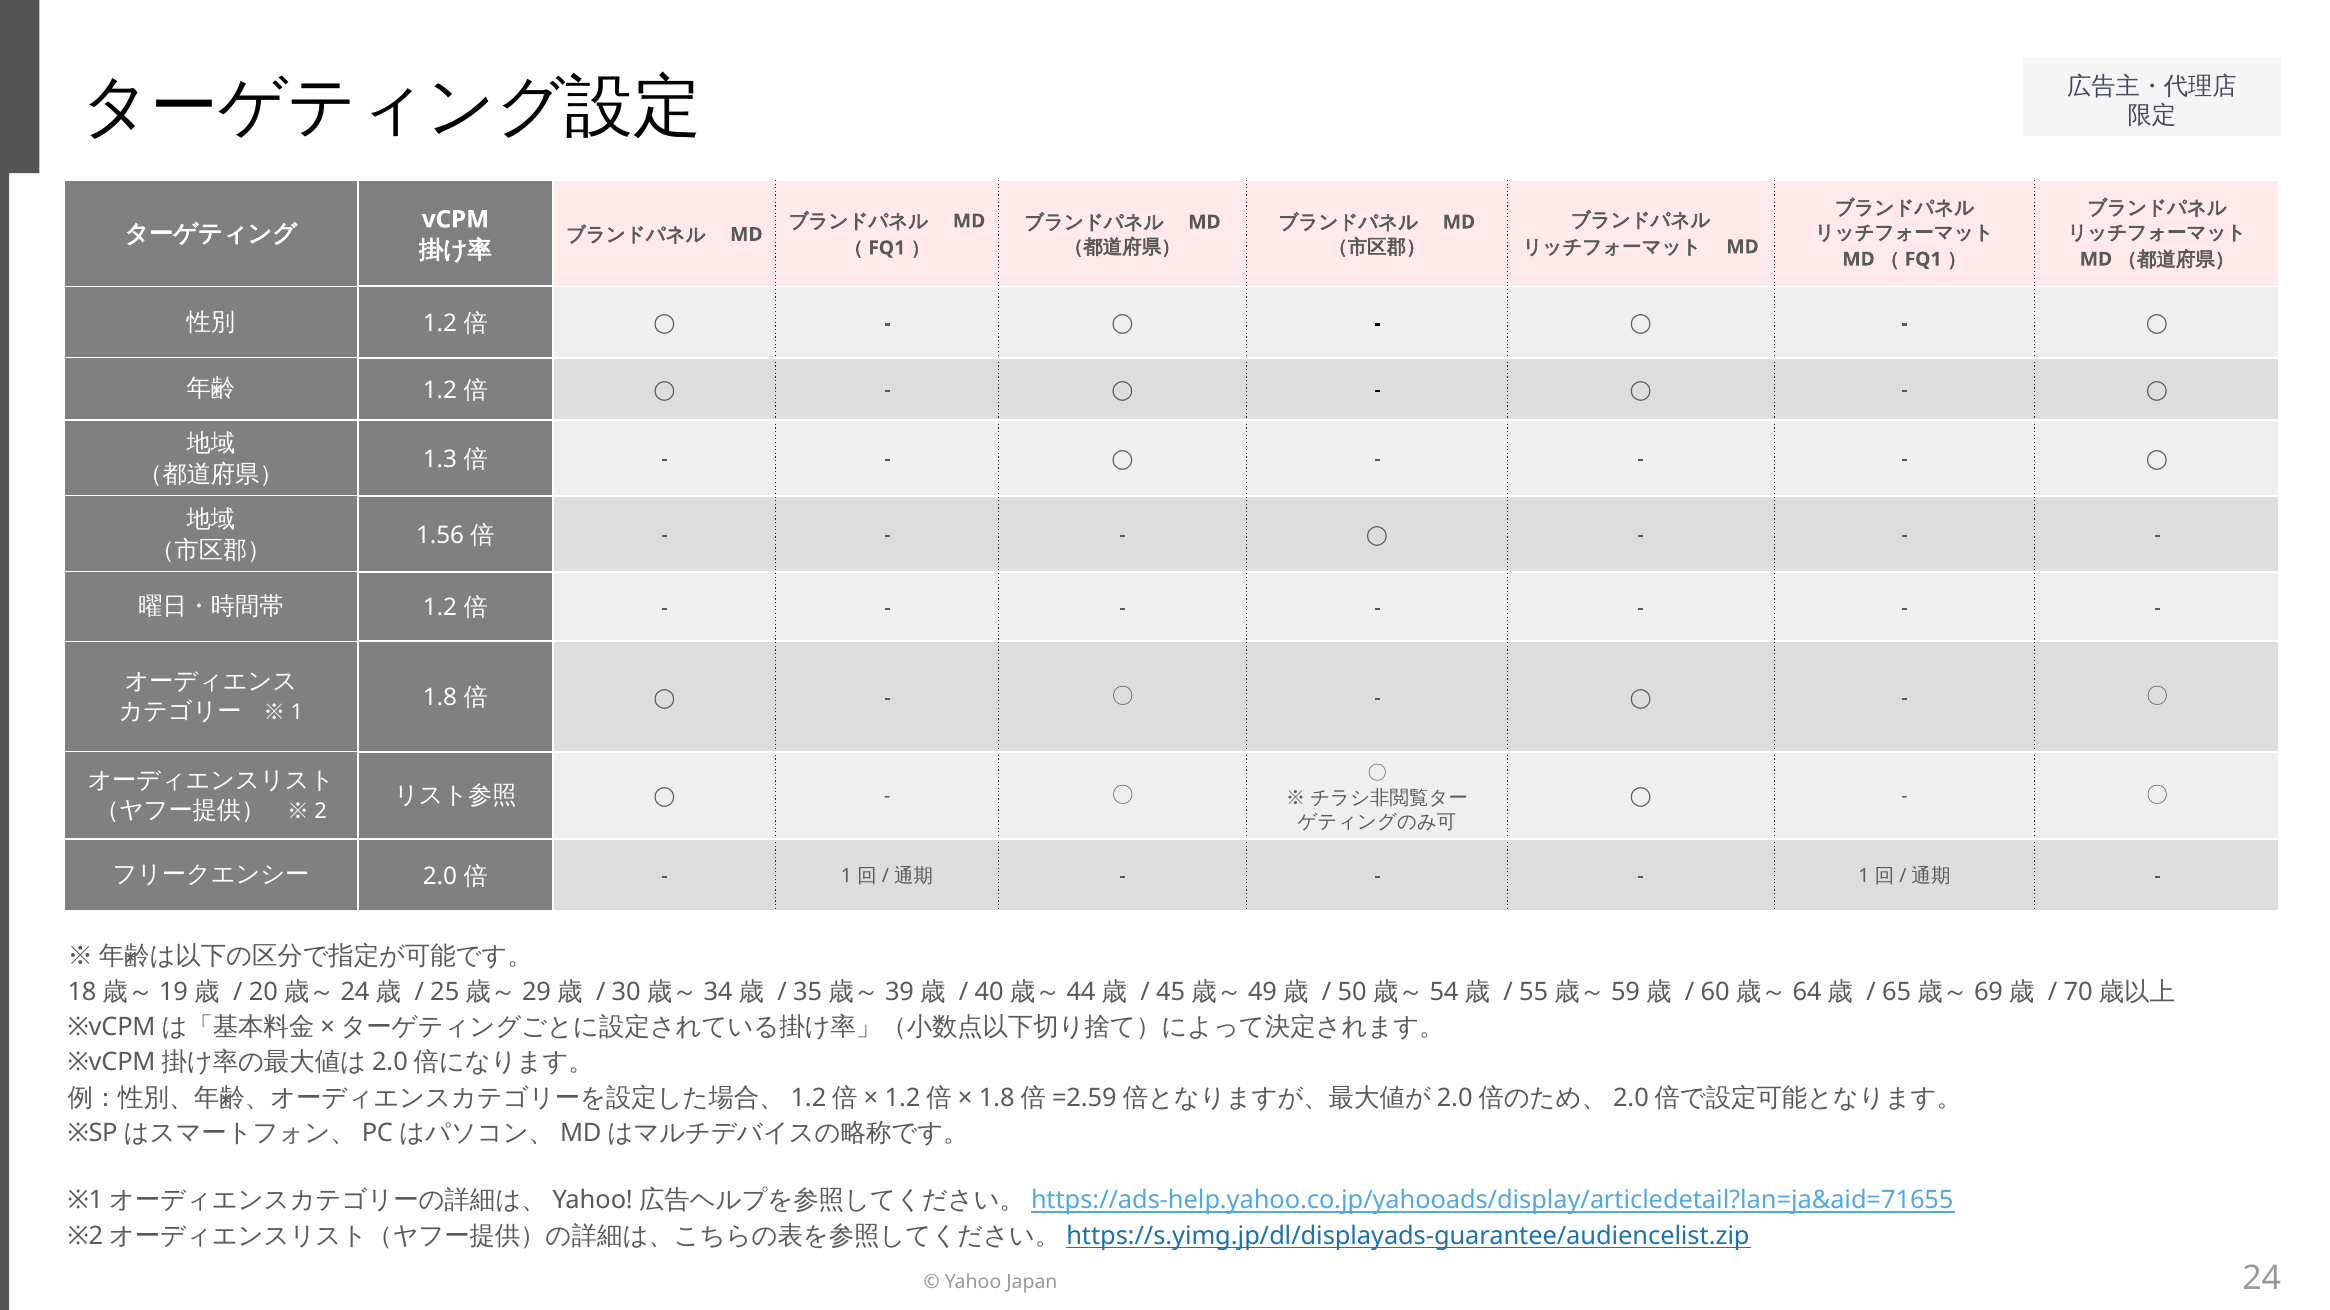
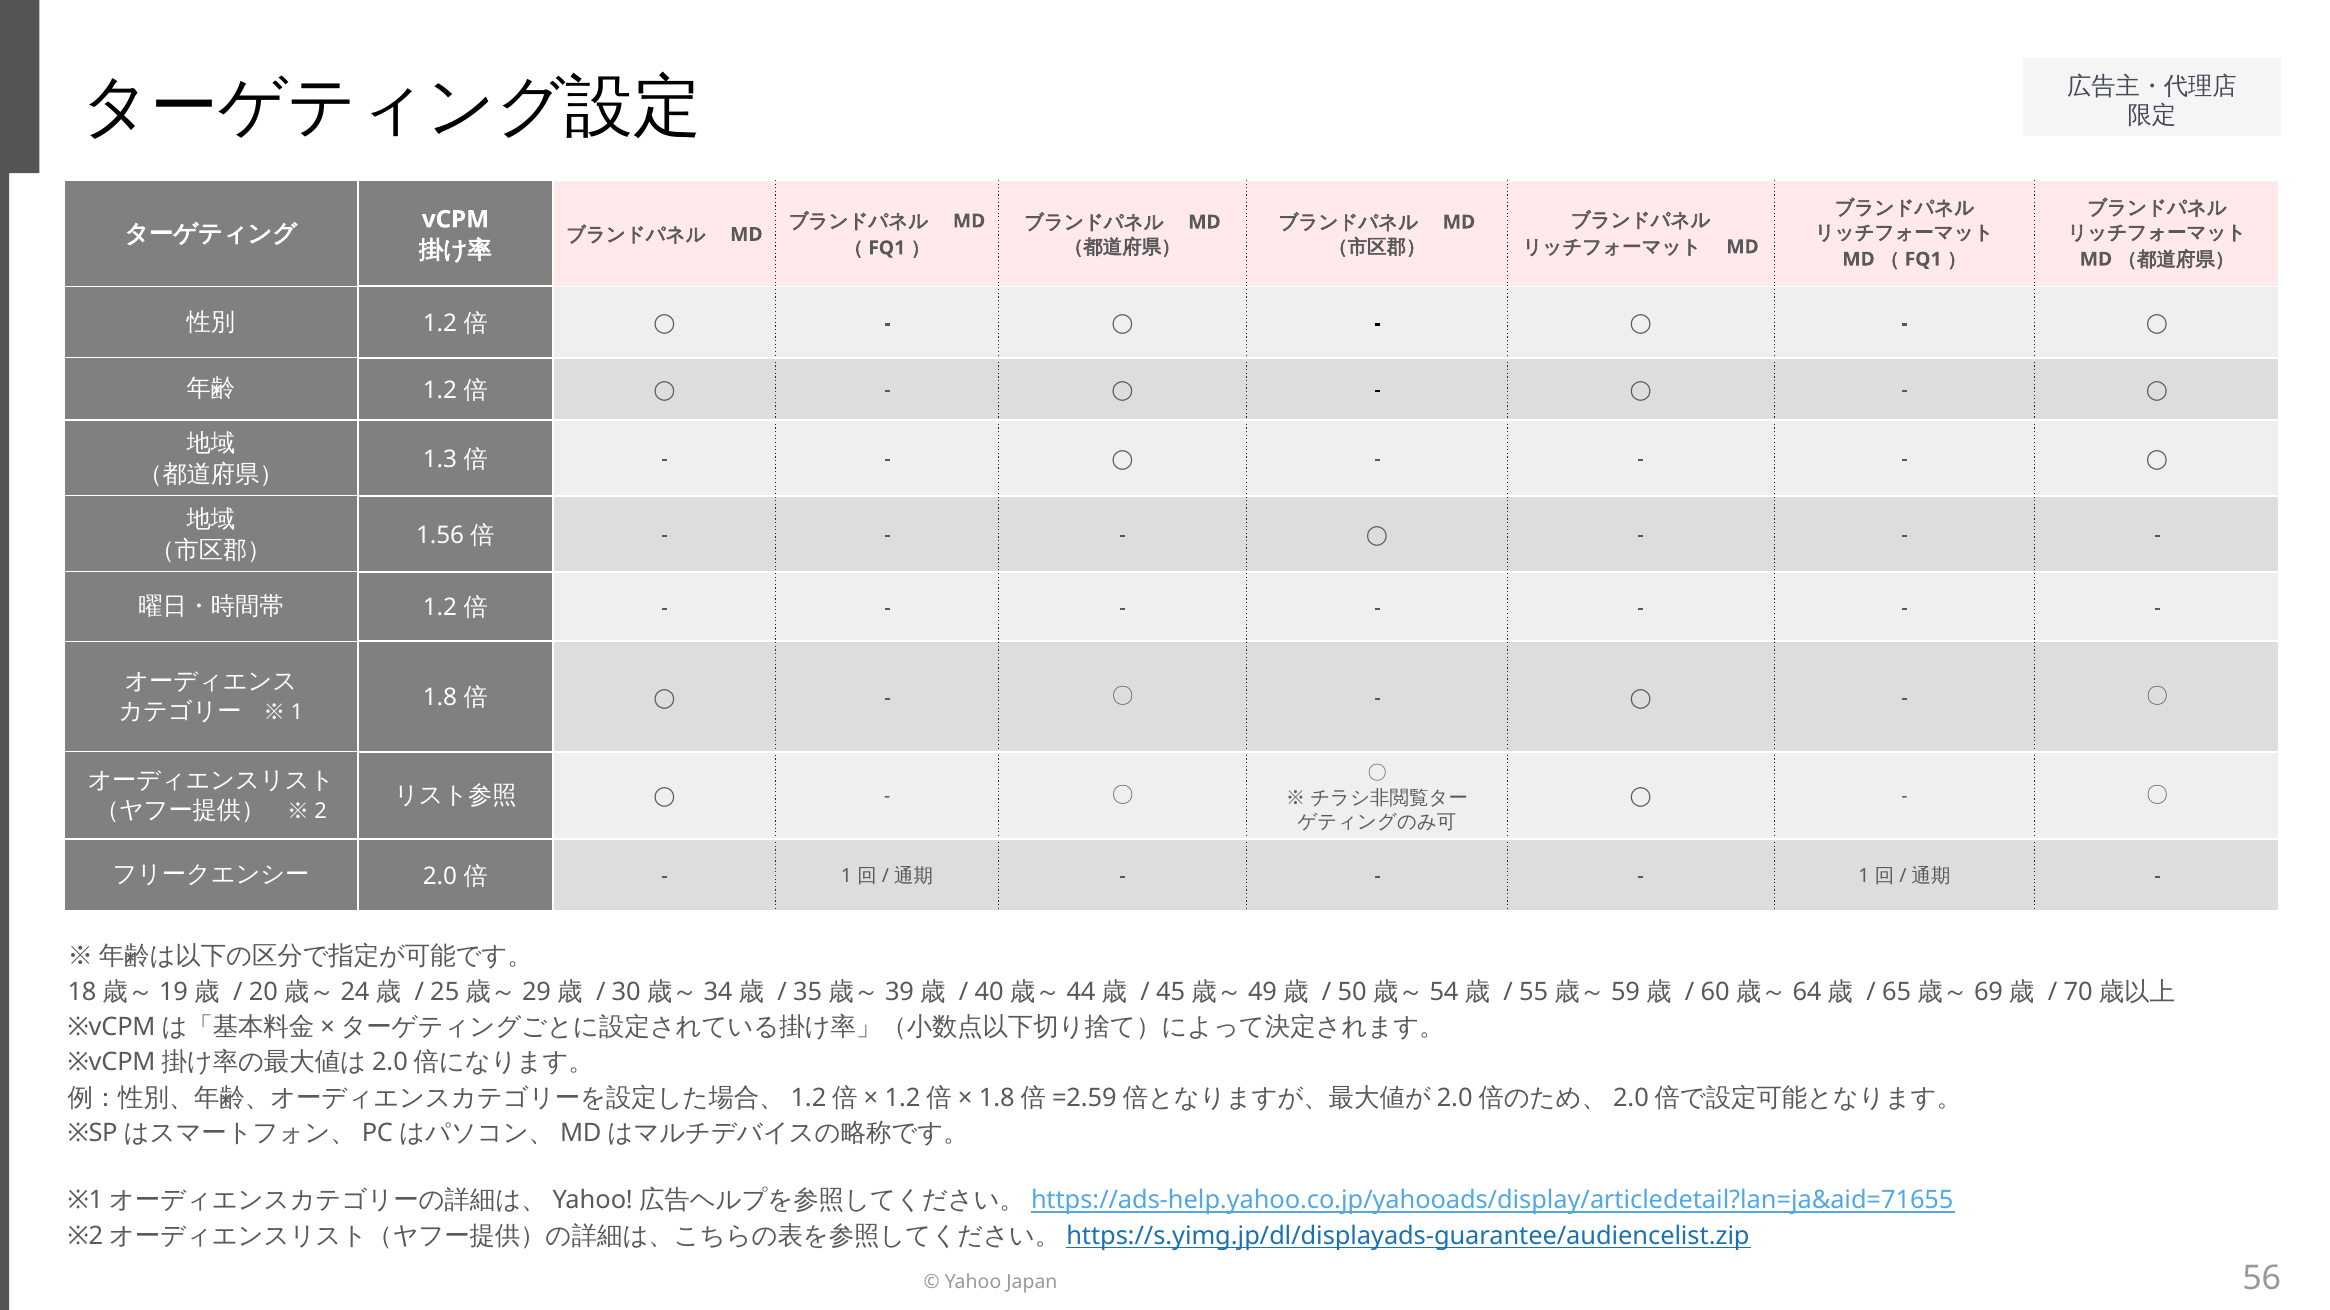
24: 24 -> 56 (2262, 1278)
